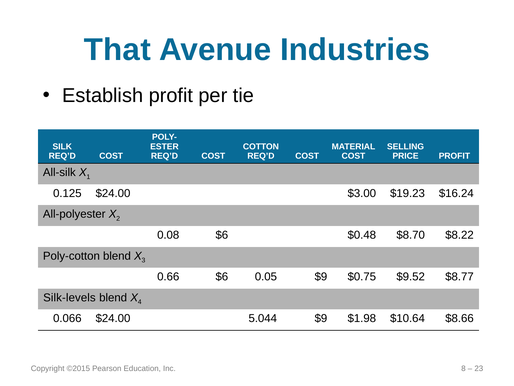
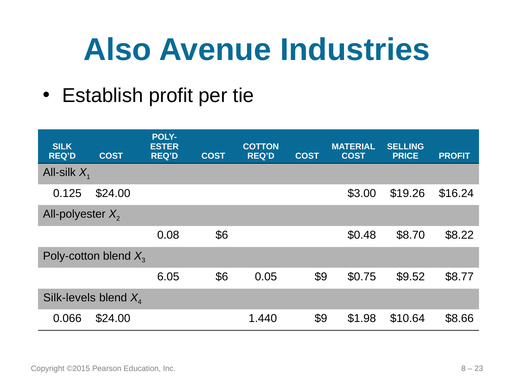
That: That -> Also (117, 50)
$19.23: $19.23 -> $19.26 (407, 193)
0.66: 0.66 -> 6.05 (168, 276)
5.044: 5.044 -> 1.440 (263, 318)
